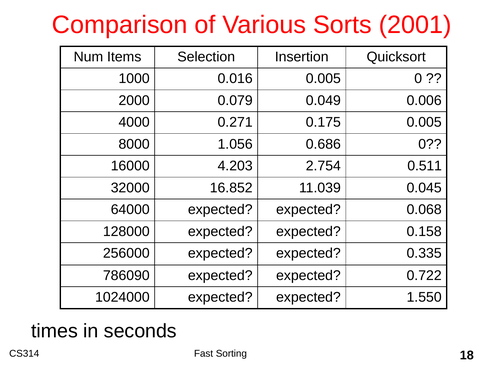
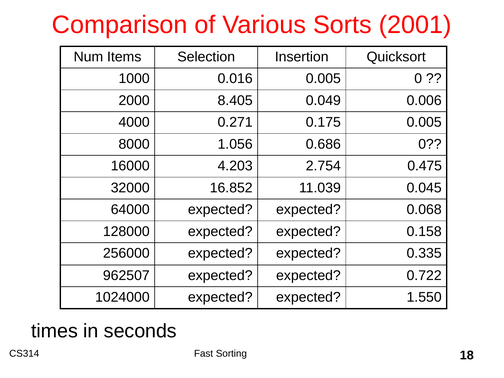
0.079: 0.079 -> 8.405 (235, 100)
0.511: 0.511 -> 0.475 (425, 166)
786090: 786090 -> 962507 (126, 276)
